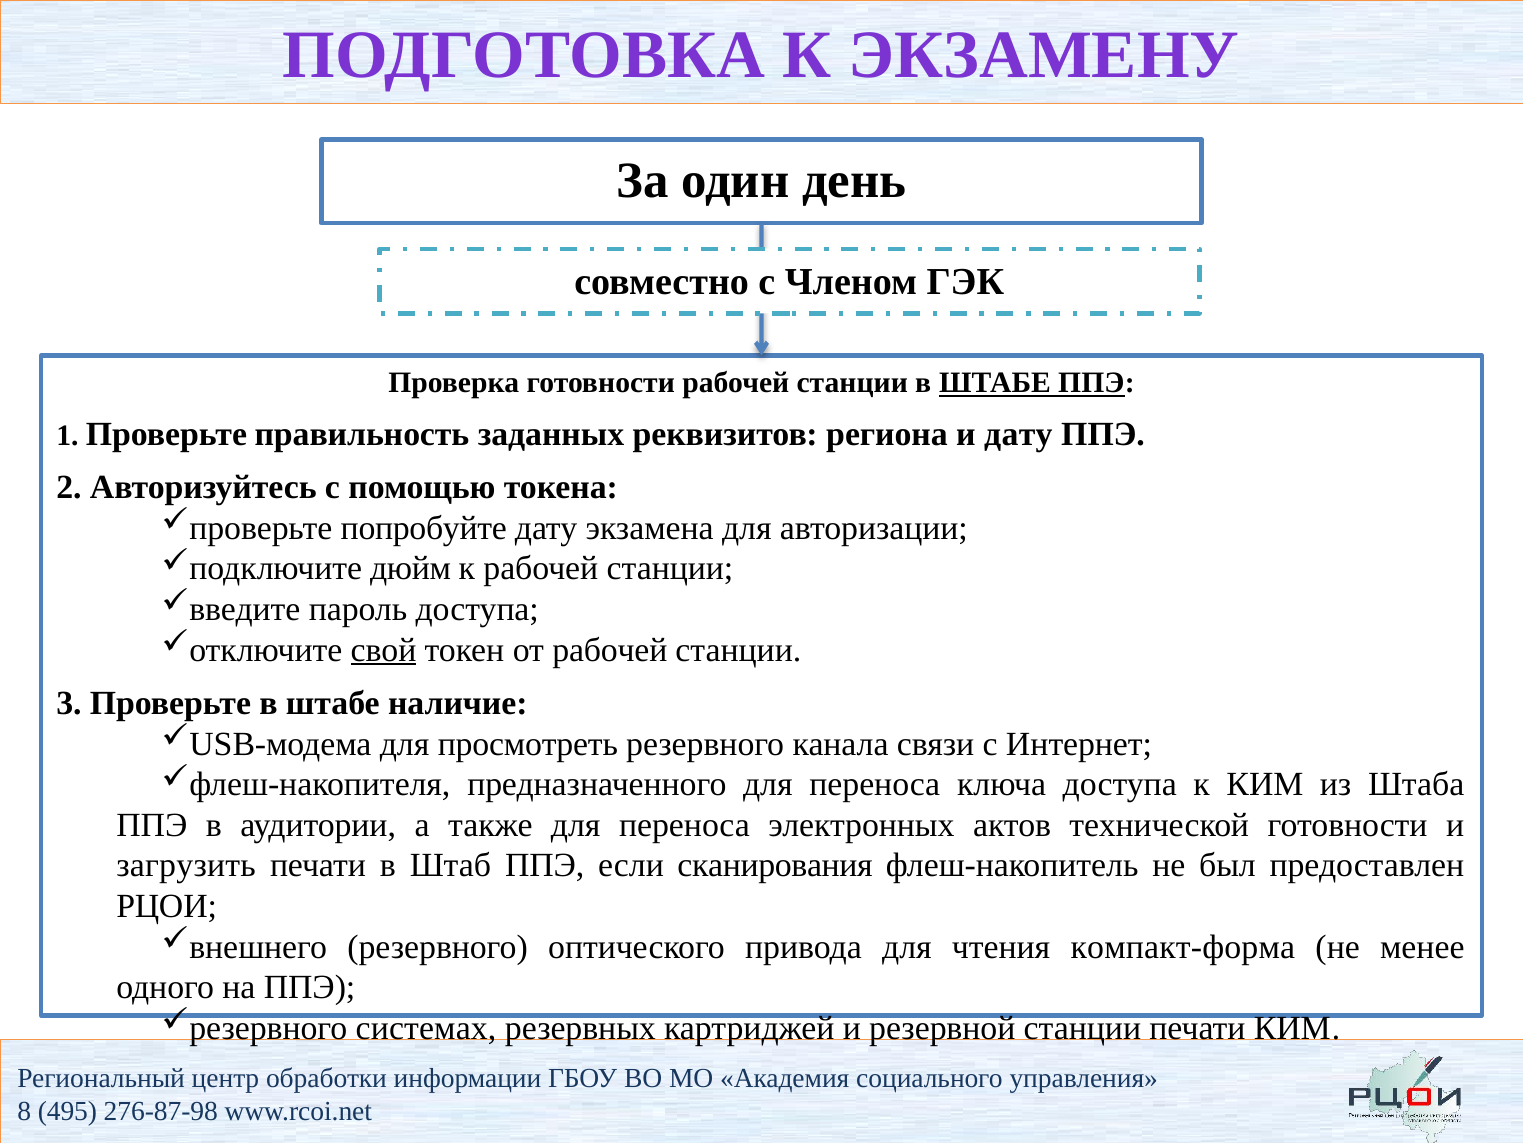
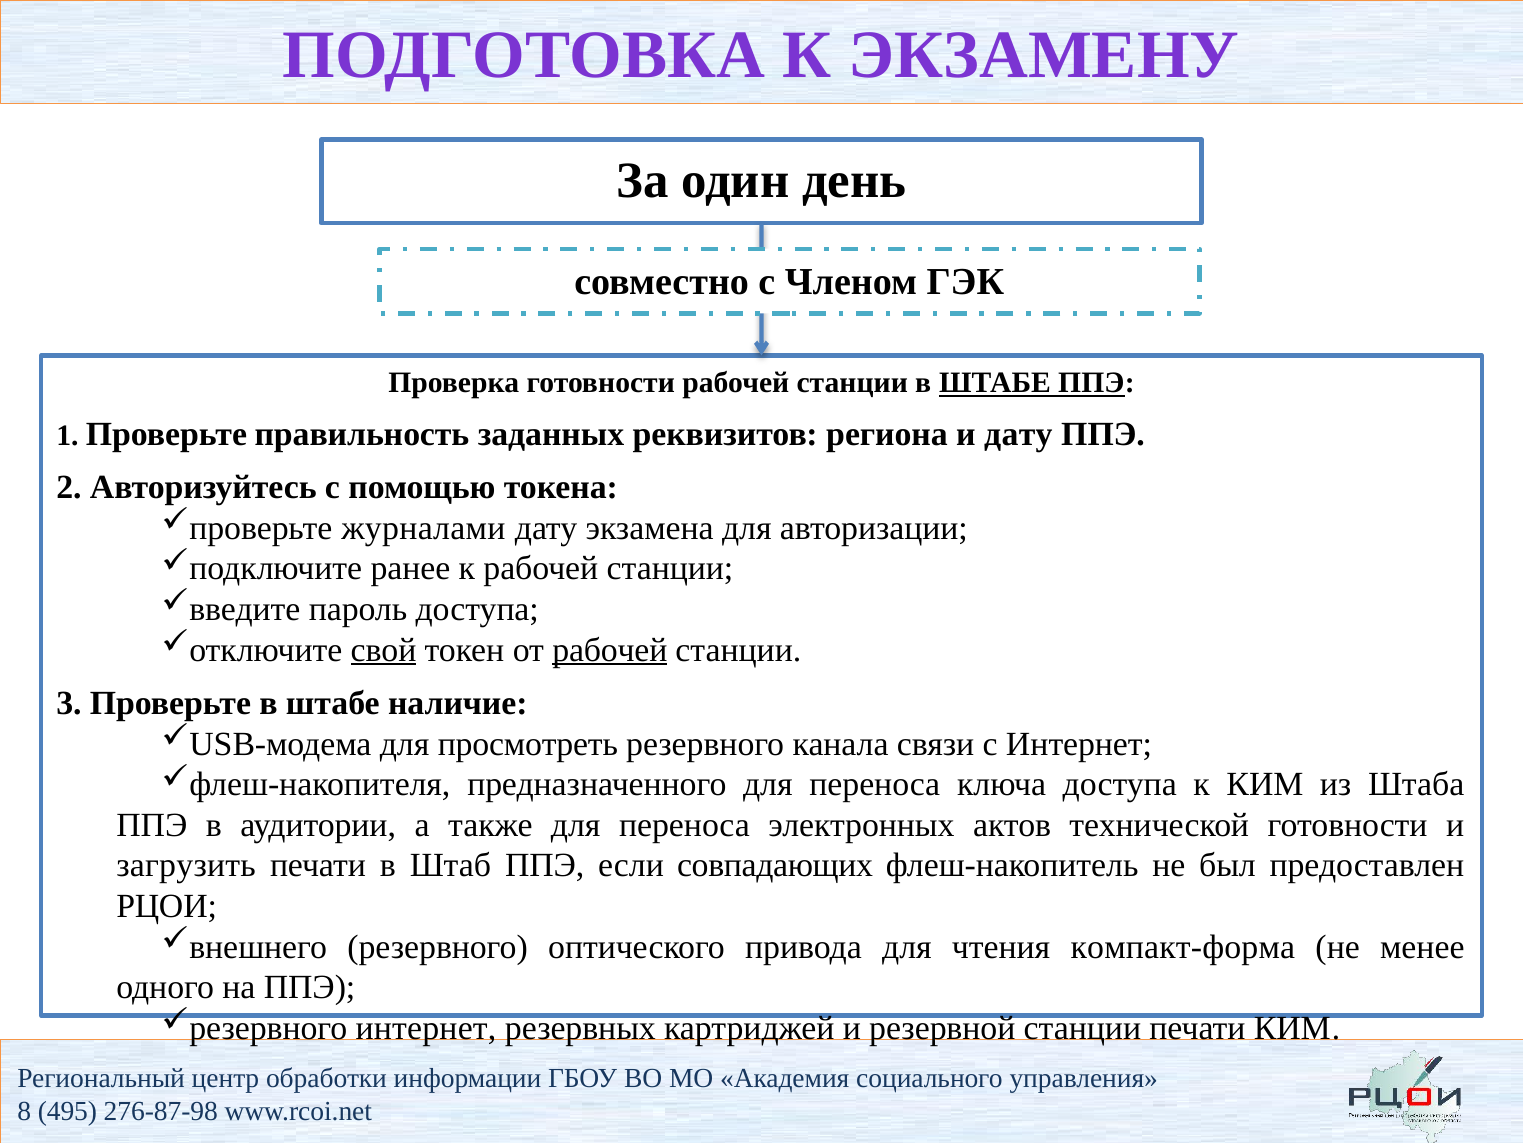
попробуйте: попробуйте -> журналами (423, 528)
дюйм: дюйм -> ранее (410, 568)
рабочей underline: none -> present (610, 649)
сканирования: сканирования -> совпадающих (775, 865)
системах: системах -> интернет (426, 1028)
